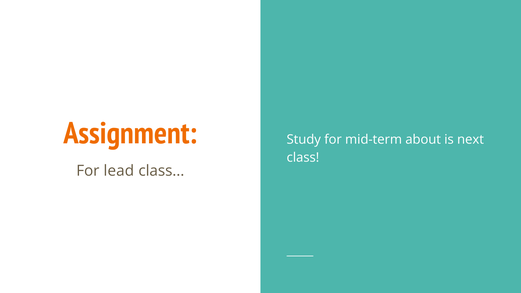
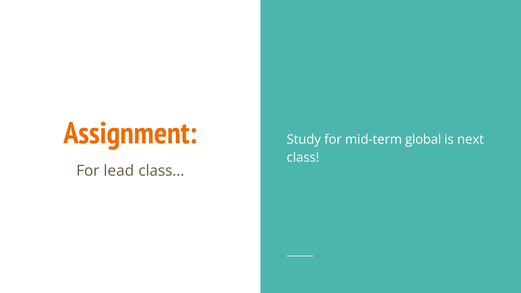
about: about -> global (423, 140)
